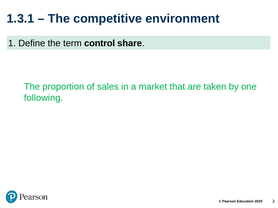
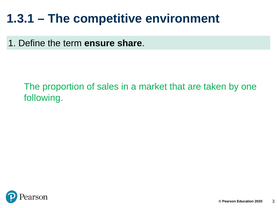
control: control -> ensure (100, 43)
